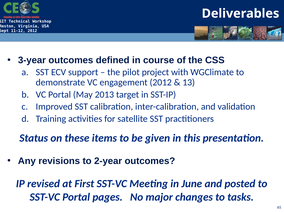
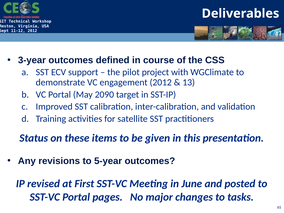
2013: 2013 -> 2090 (104, 95)
2-year: 2-year -> 5-year (108, 161)
